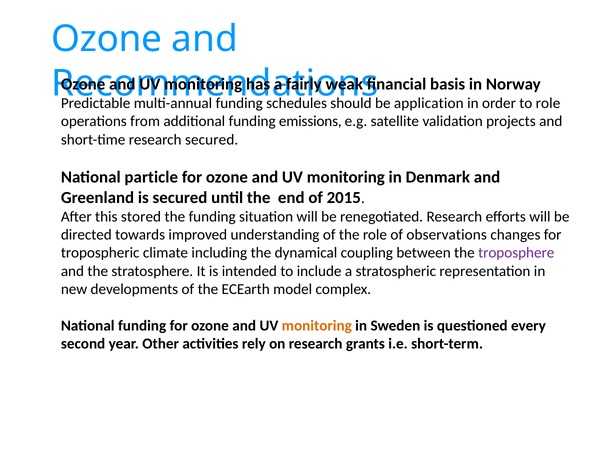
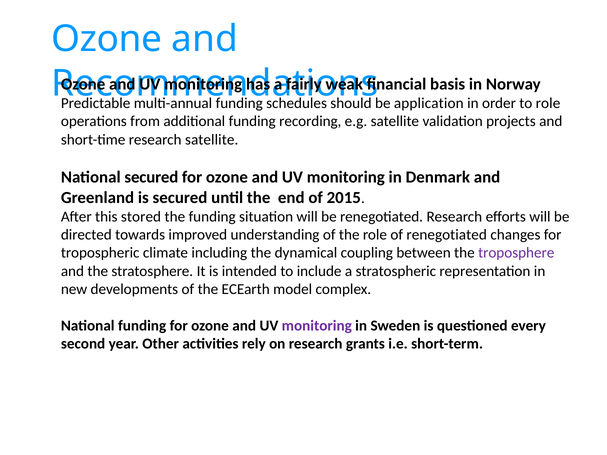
emissions: emissions -> recording (310, 122)
research secured: secured -> satellite (212, 140)
National particle: particle -> secured (151, 177)
of observations: observations -> renegotiated (447, 235)
monitoring colour: orange -> purple (317, 326)
